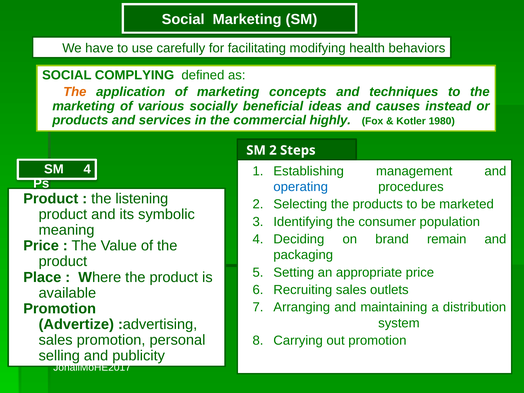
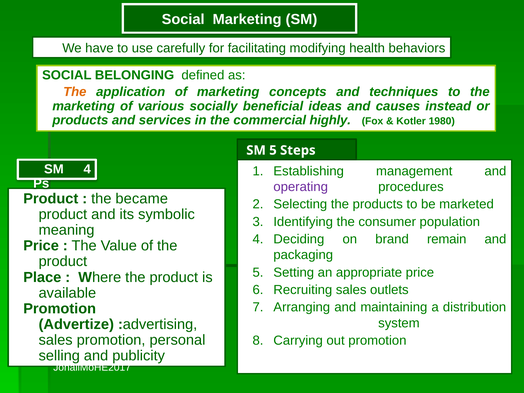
COMPLYING: COMPLYING -> BELONGING (135, 75)
SM 2: 2 -> 5 (273, 150)
operating colour: blue -> purple (301, 187)
listening: listening -> became (142, 199)
